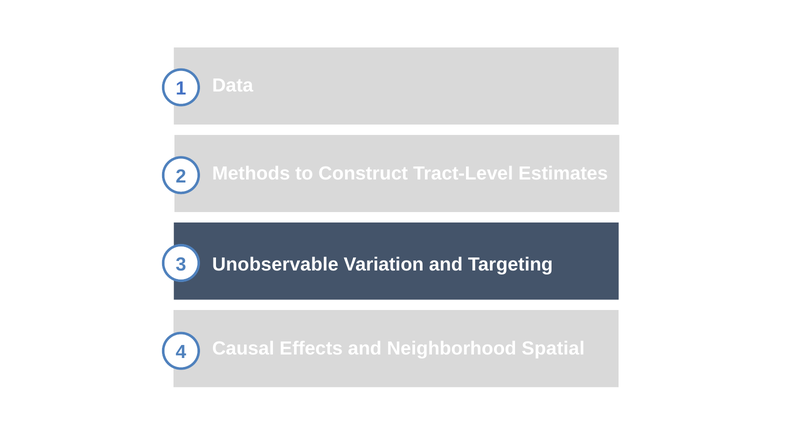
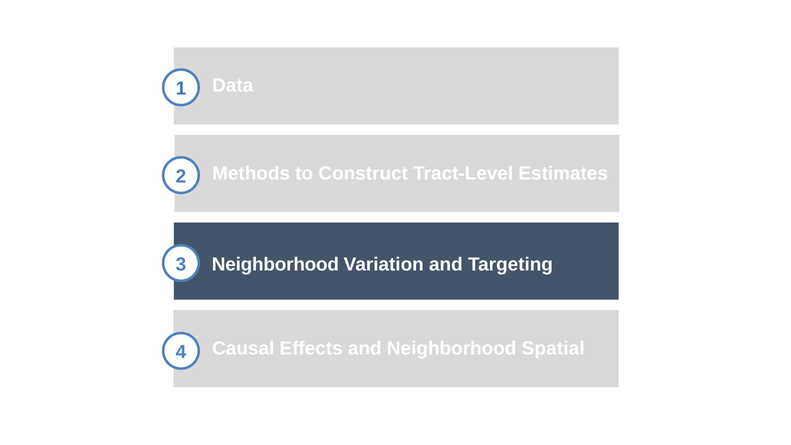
3 Unobservable: Unobservable -> Neighborhood (275, 264)
